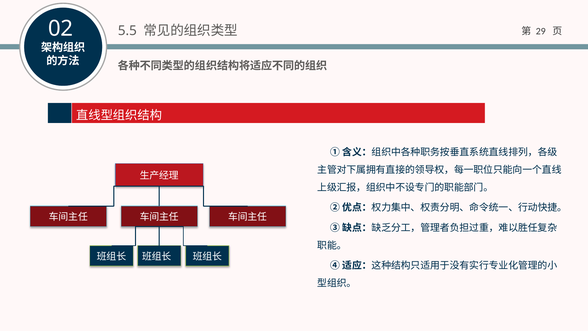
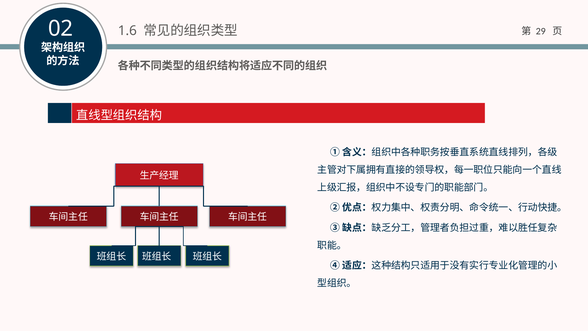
5.5: 5.5 -> 1.6 (127, 31)
